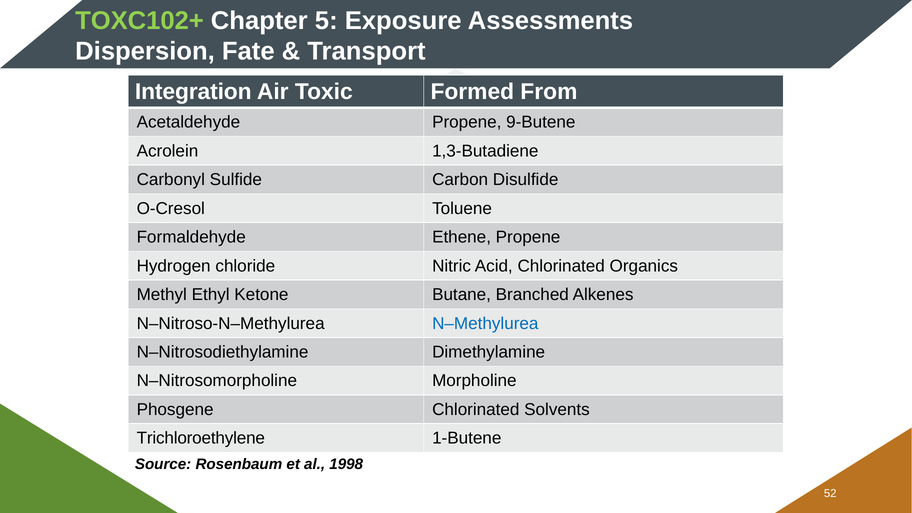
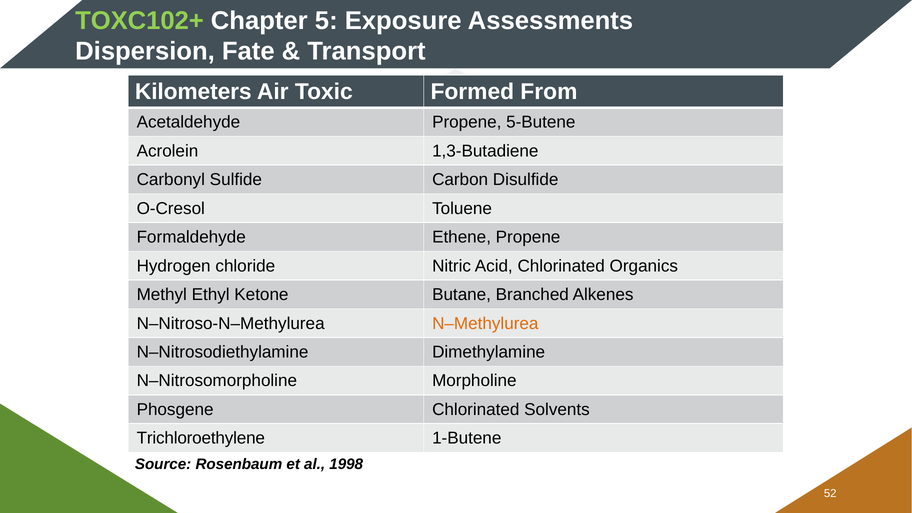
Integration: Integration -> Kilometers (193, 92)
9-Butene: 9-Butene -> 5-Butene (541, 122)
N–Methylurea colour: blue -> orange (485, 323)
